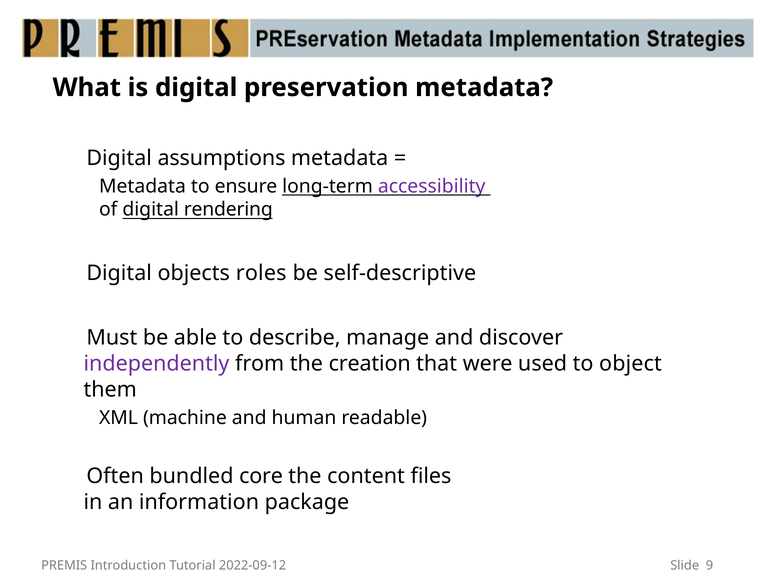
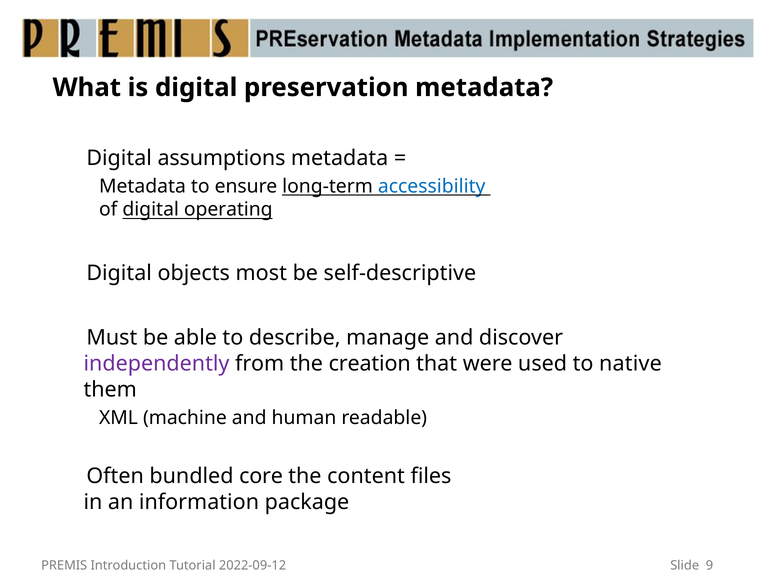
accessibility colour: purple -> blue (432, 186)
rendering: rendering -> operating (228, 209)
roles: roles -> most (261, 273)
object: object -> native (630, 363)
